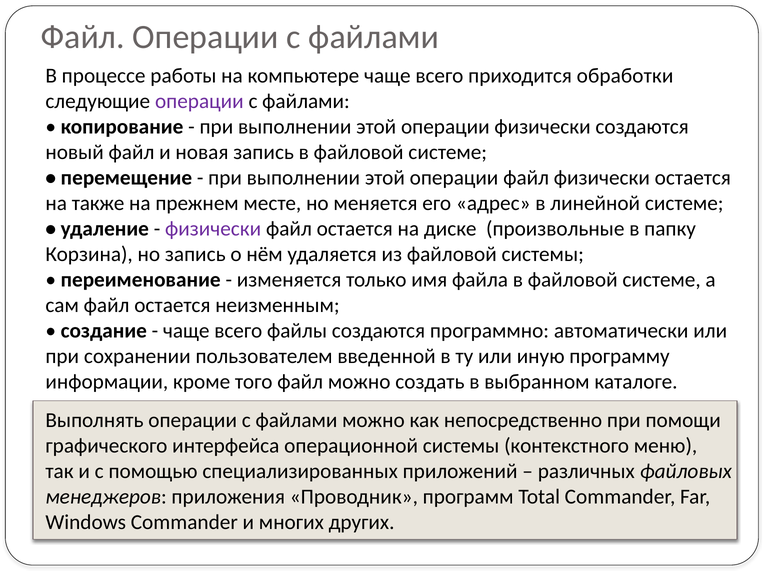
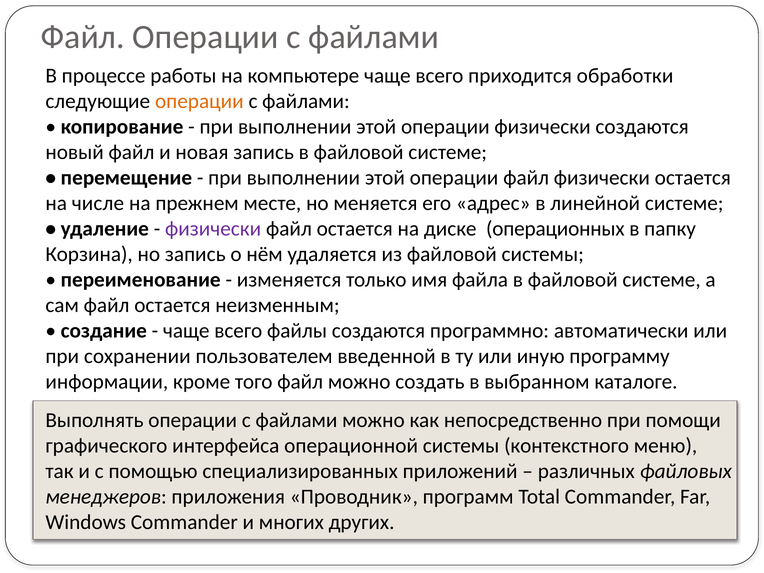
операции colour: purple -> orange (199, 101)
также: также -> числе (98, 203)
произвольные: произвольные -> операционных (555, 229)
